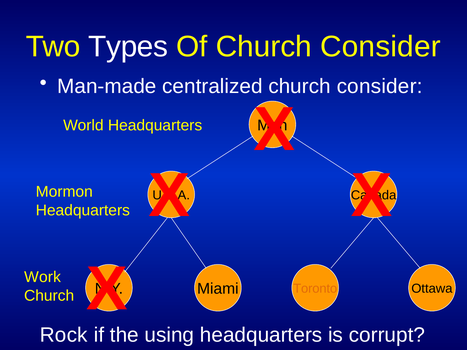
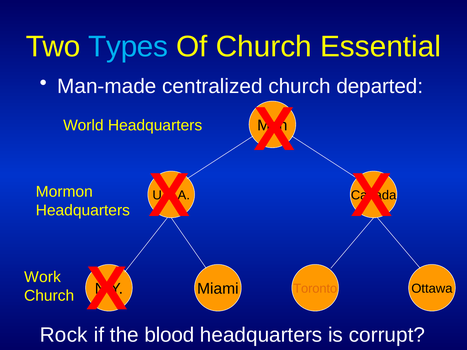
Types colour: white -> light blue (128, 47)
Of Church Consider: Consider -> Essential (381, 47)
centralized church consider: consider -> departed (380, 86)
using: using -> blood (169, 335)
